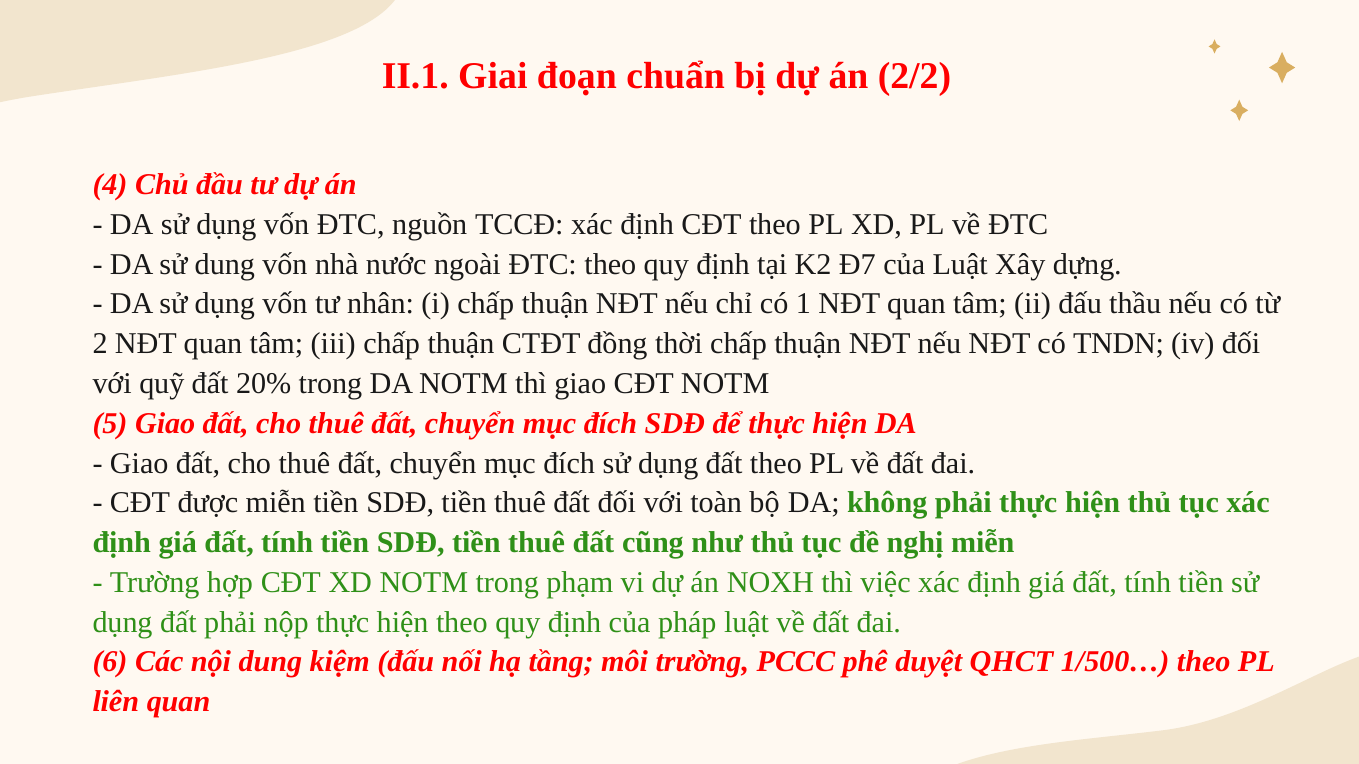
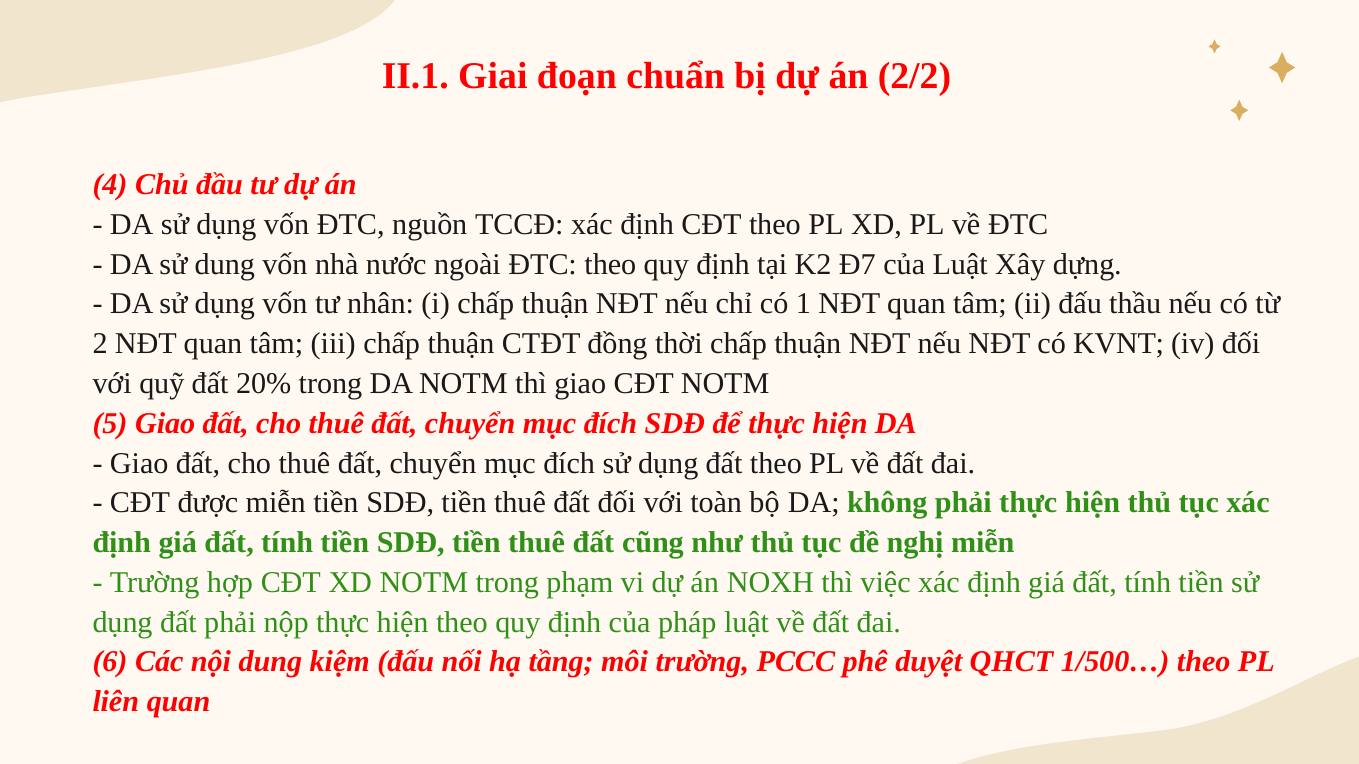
TNDN: TNDN -> KVNT (1119, 344)
